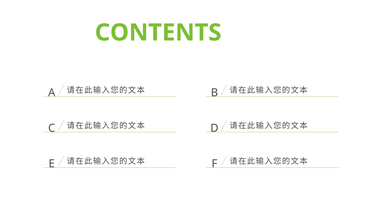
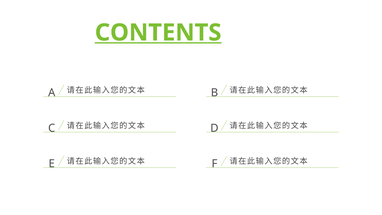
CONTENTS underline: none -> present (158, 33)
